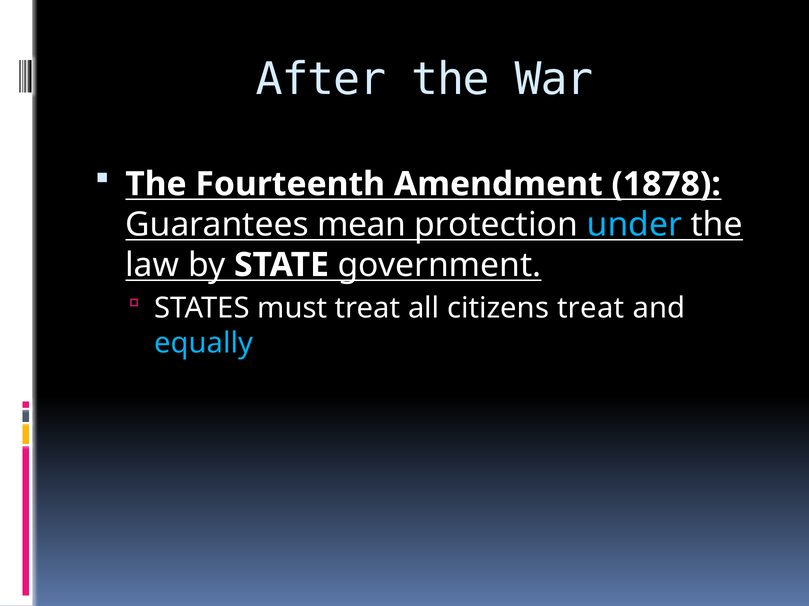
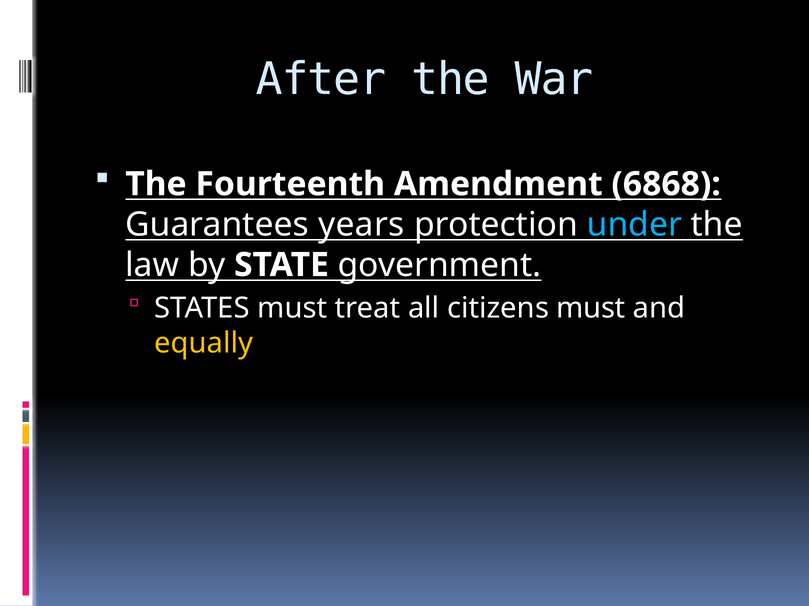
1878: 1878 -> 6868 (666, 184)
mean: mean -> years (361, 225)
citizens treat: treat -> must (591, 309)
equally colour: light blue -> yellow (204, 344)
